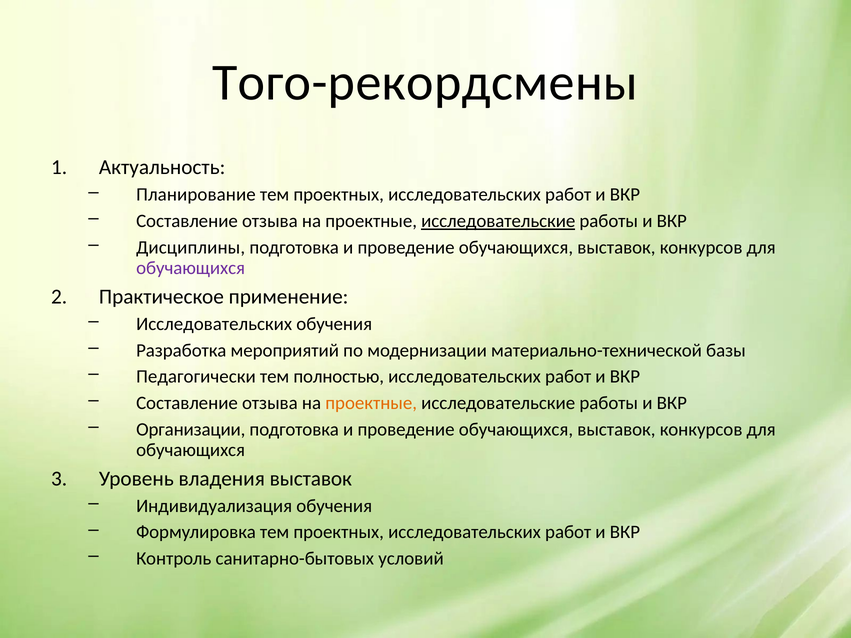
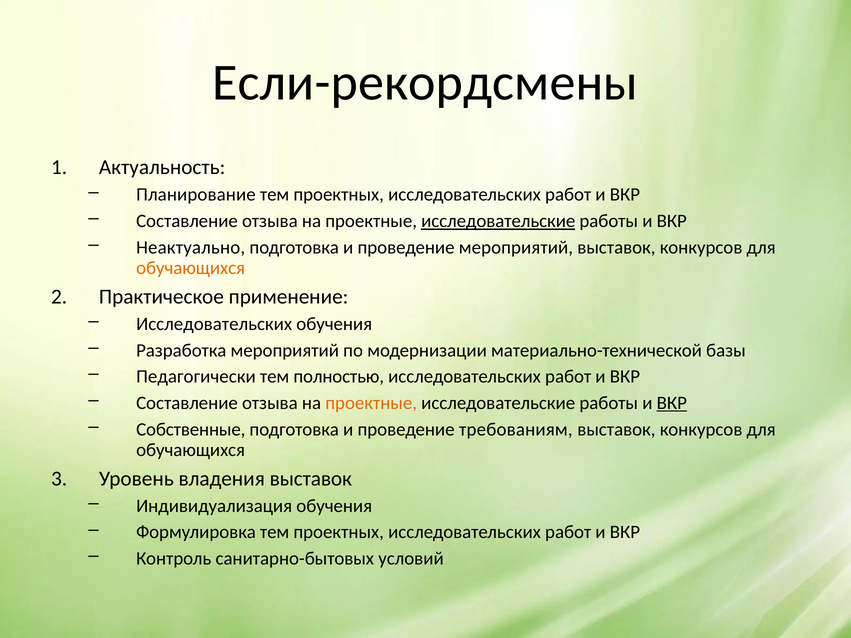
Того-рекордсмены: Того-рекордсмены -> Если-рекордсмены (425, 82)
Дисциплины: Дисциплины -> Неактуально (191, 248)
обучающихся: обучающихся -> мероприятий (516, 248)
обучающихся colour: purple -> orange (191, 268)
ВКР underline: none -> present (672, 403)
Организации: Организации -> Собственные (191, 430)
обучающихся: обучающихся -> требованиям (516, 430)
